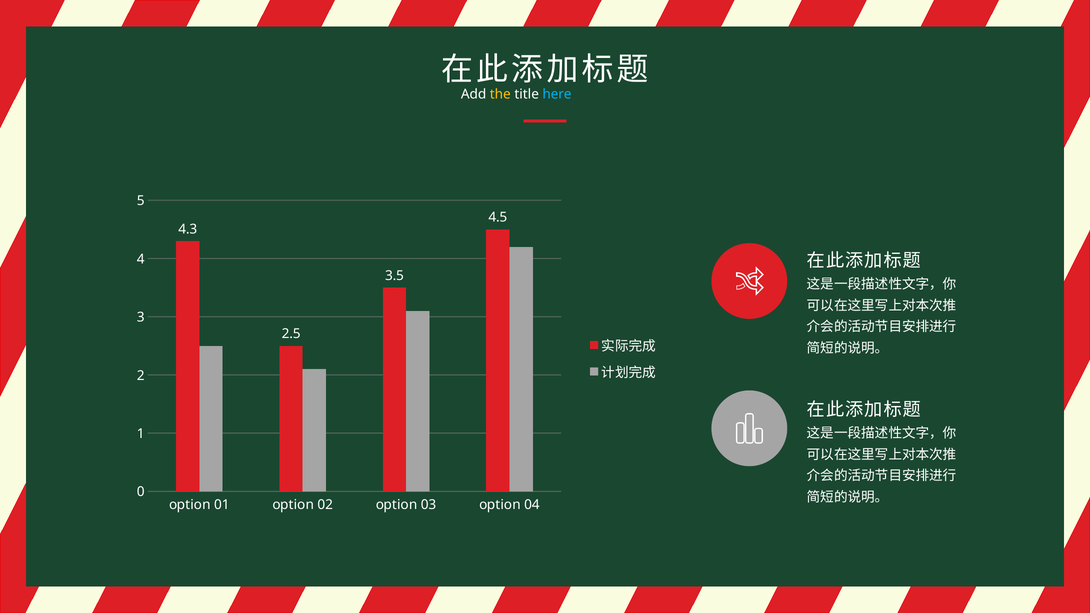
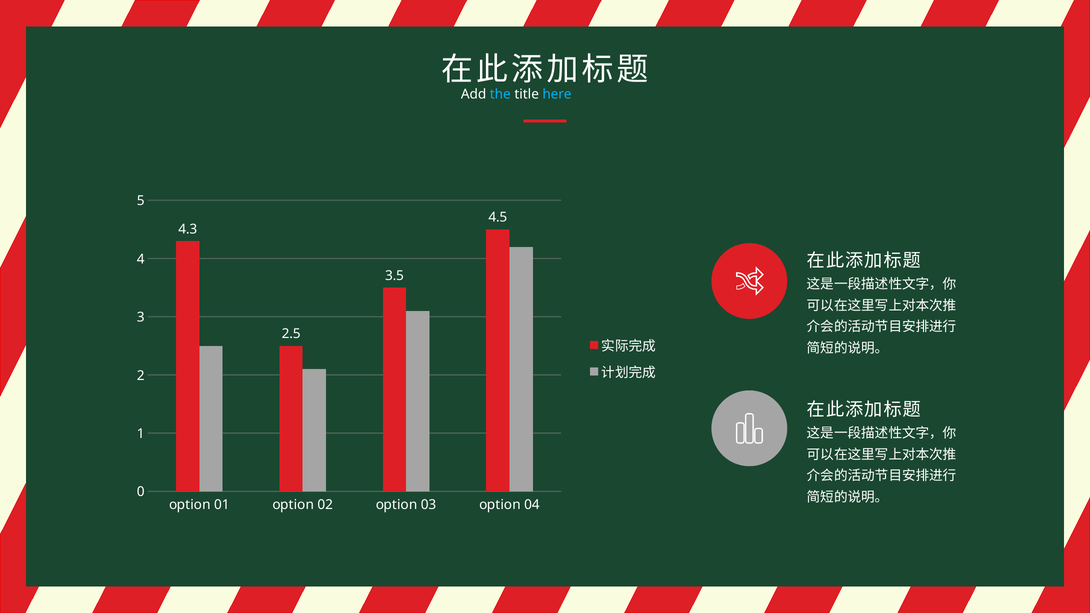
the colour: yellow -> light blue (500, 94)
